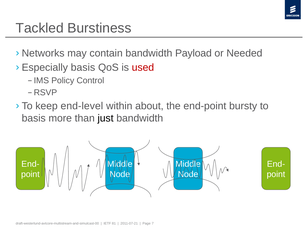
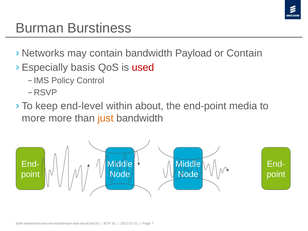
Tackled: Tackled -> Burman (40, 28)
or Needed: Needed -> Contain (244, 53)
bursty: bursty -> media (243, 106)
basis: basis -> more (34, 118)
just colour: black -> orange (106, 118)
